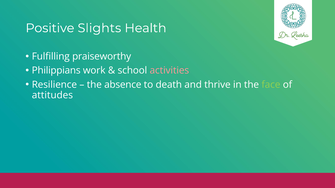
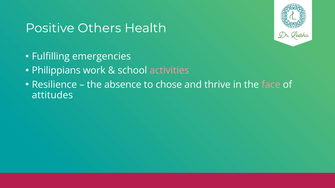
Slights: Slights -> Others (99, 28)
praiseworthy: praiseworthy -> emergencies (102, 57)
death: death -> chose (169, 85)
face colour: light green -> pink (271, 85)
